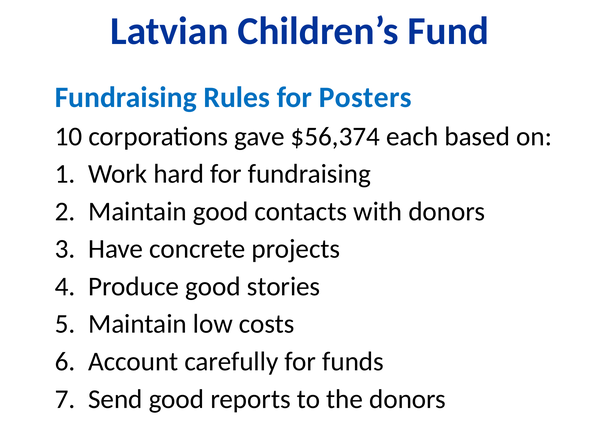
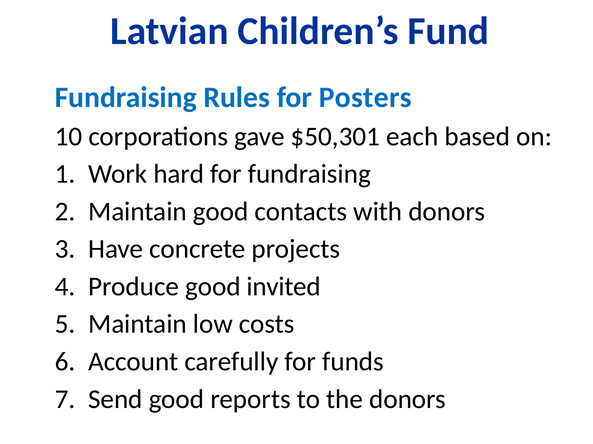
$56,374: $56,374 -> $50,301 (335, 137)
stories: stories -> invited (284, 287)
